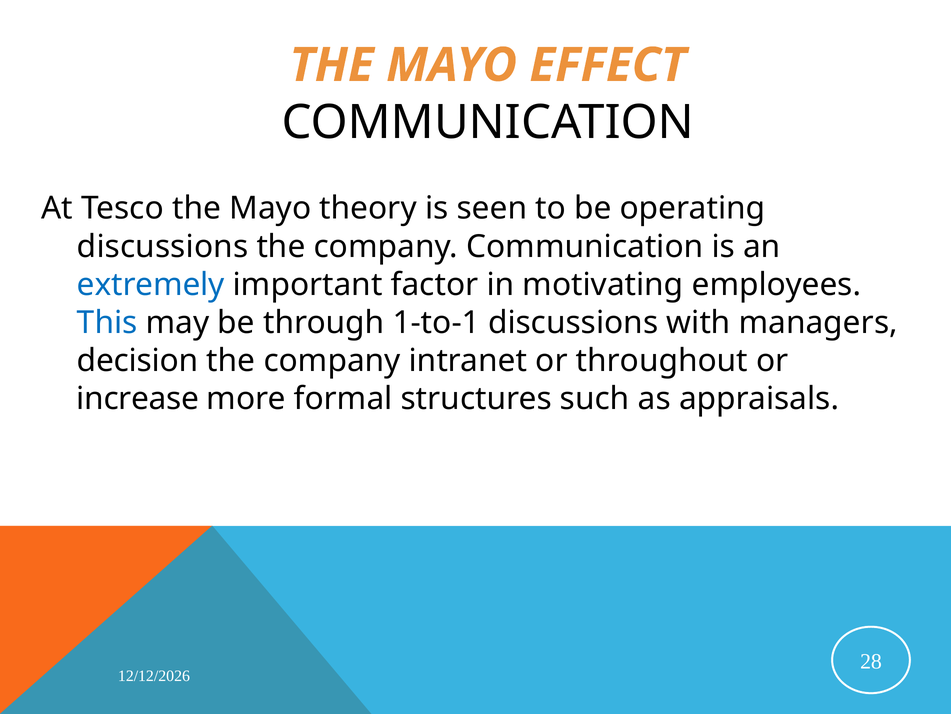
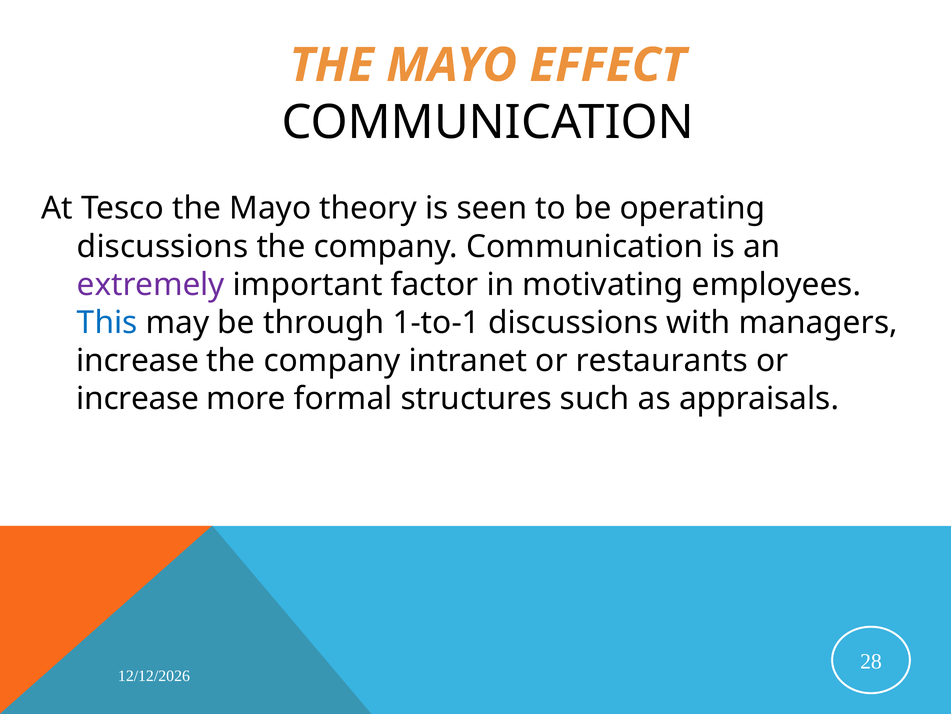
extremely colour: blue -> purple (151, 284)
decision: decision -> increase (138, 360)
throughout: throughout -> restaurants (662, 360)
